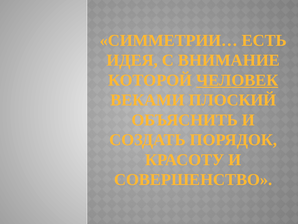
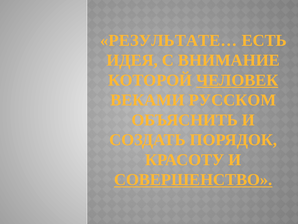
СИММЕТРИИ…: СИММЕТРИИ… -> РЕЗУЛЬТАТЕ… (169, 40)
ПЛОСКИЙ: ПЛОСКИЙ -> РУССКОМ (232, 100)
СОВЕРШЕНСТВО underline: none -> present (193, 179)
